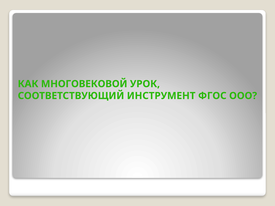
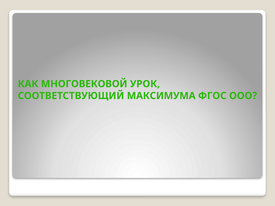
ИНСТРУМЕНТ: ИНСТРУМЕНТ -> МАКСИМУМА (161, 96)
